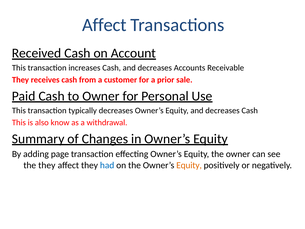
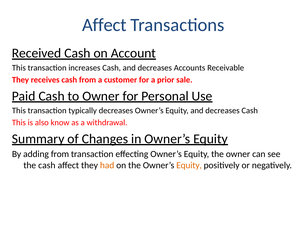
adding page: page -> from (60, 154)
the they: they -> cash (47, 165)
had colour: blue -> orange (107, 165)
